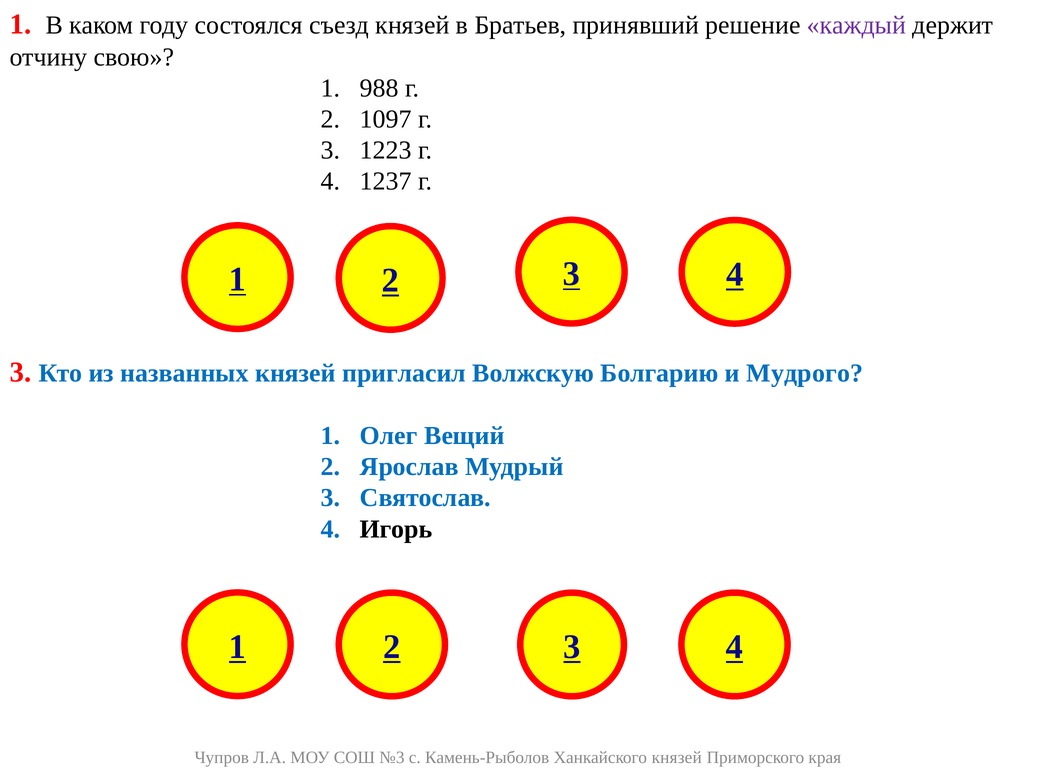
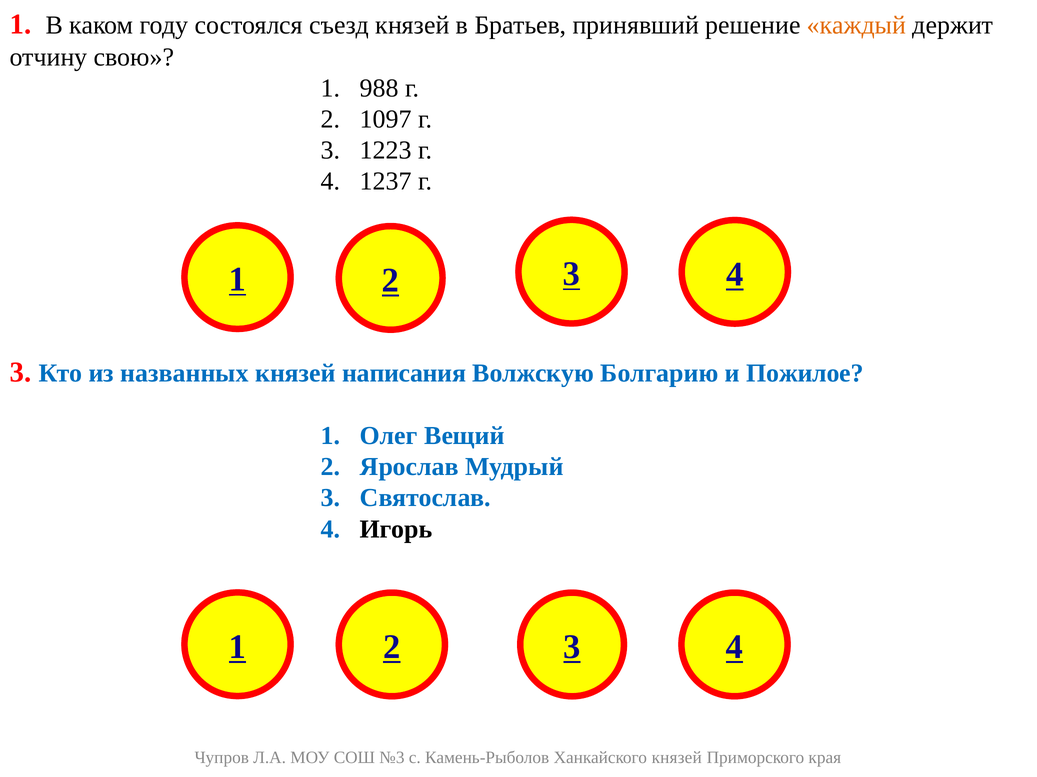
каждый colour: purple -> orange (857, 25)
пригласил: пригласил -> написания (404, 373)
Мудрого: Мудрого -> Пожилое (805, 373)
